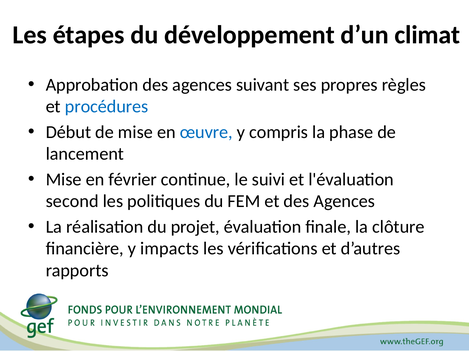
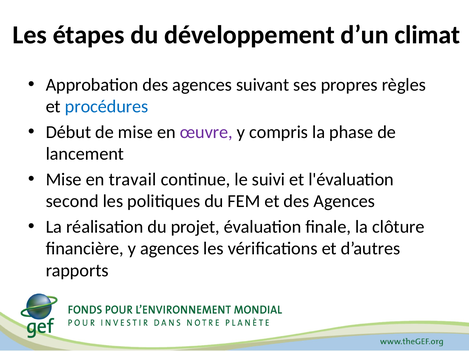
œuvre colour: blue -> purple (206, 132)
février: février -> travail (133, 180)
y impacts: impacts -> agences (170, 249)
